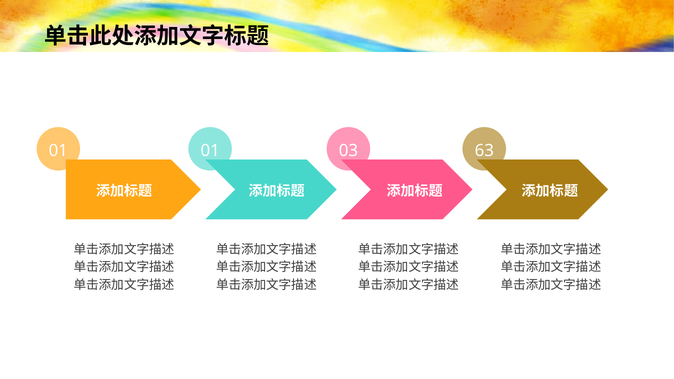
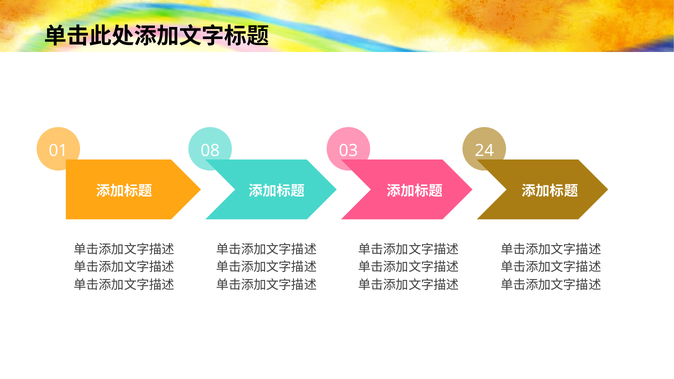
01 01: 01 -> 08 (210, 151)
63: 63 -> 24 (484, 151)
